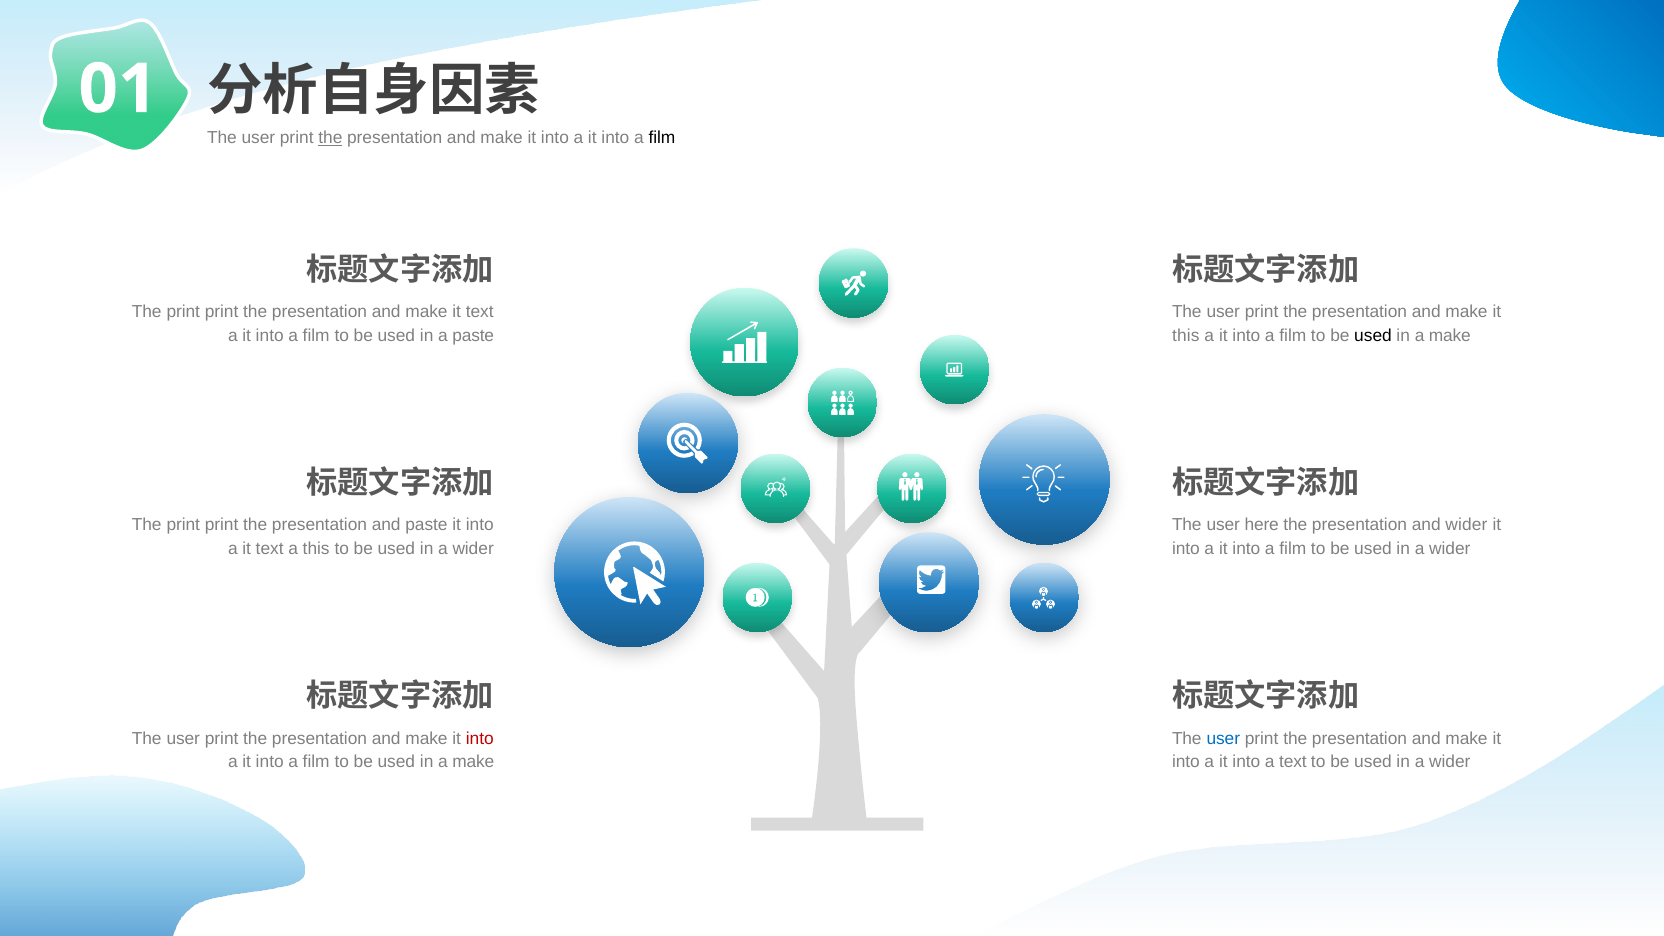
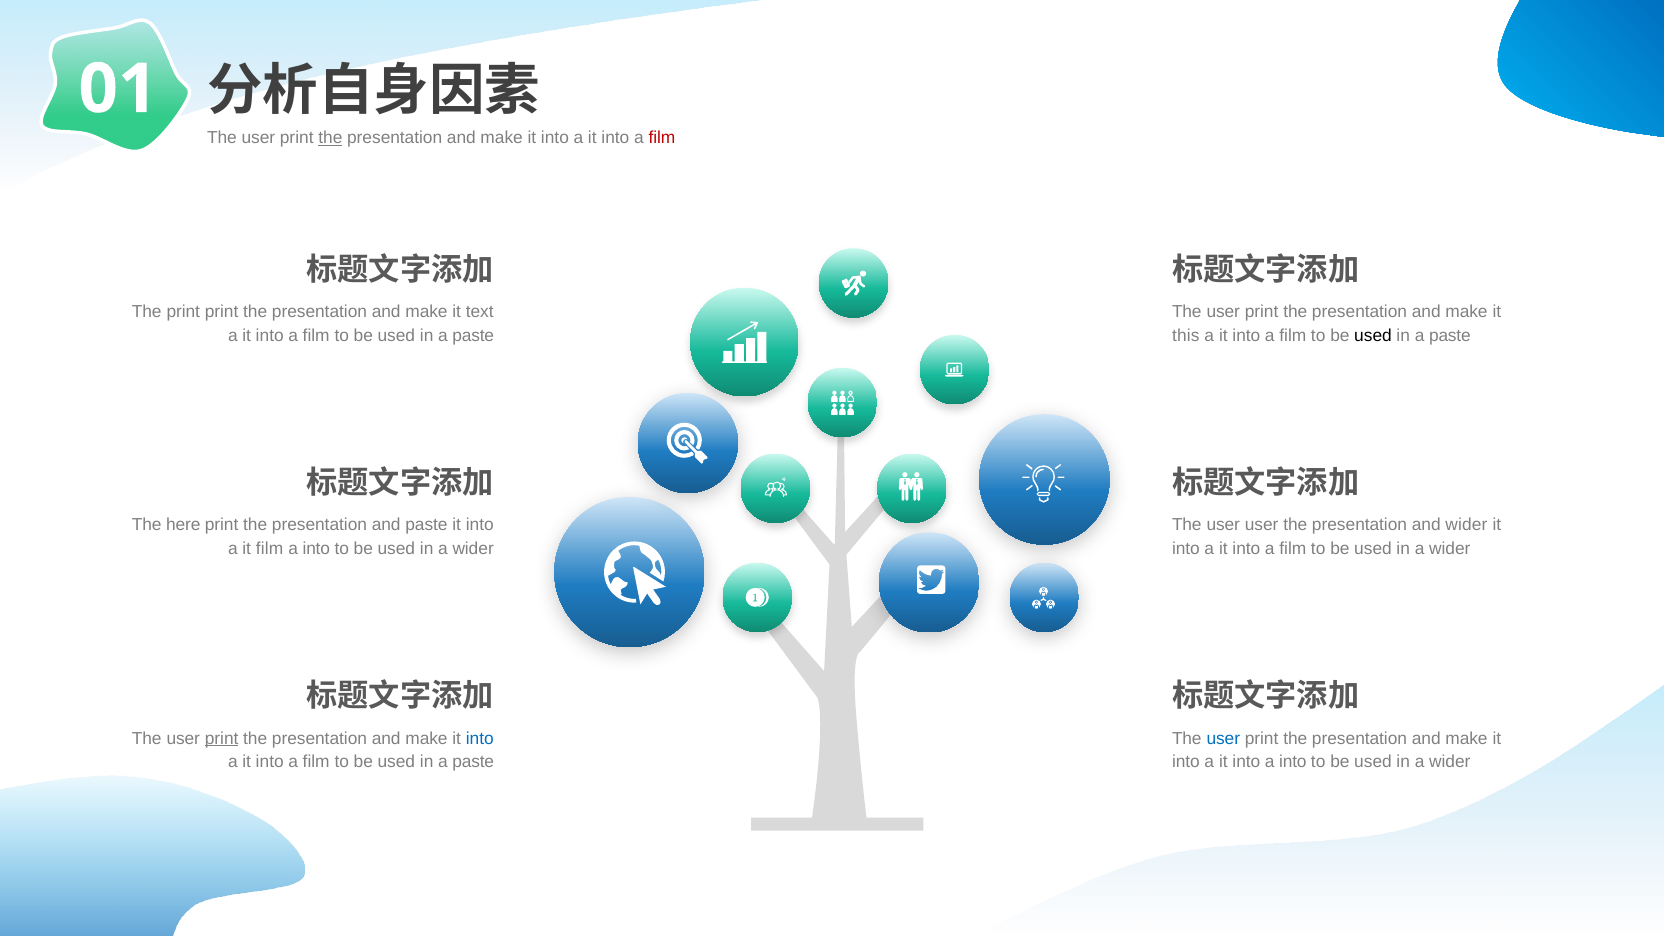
film colour: black -> red (662, 138)
make: make -> paste (1450, 336)
print: print -> here (183, 525)
user here: here -> user (1262, 525)
a it text: text -> film (270, 549)
this: this -> into (316, 549)
print underline: none -> present (222, 738)
into colour: red -> blue (480, 738)
make: make -> paste (473, 762)
into a text: text -> into (1293, 762)
